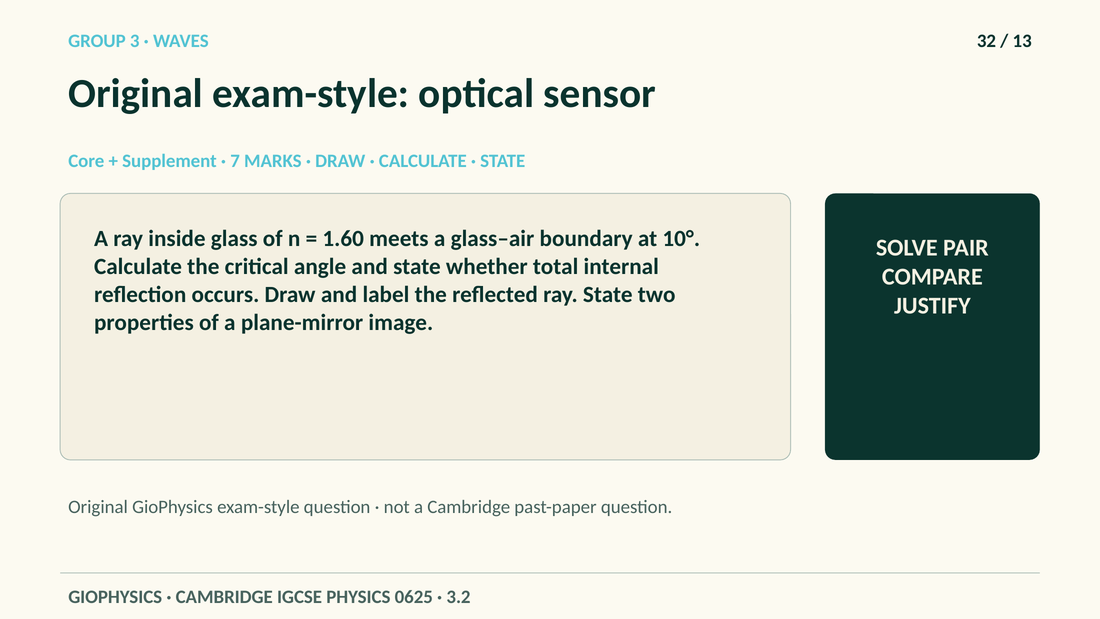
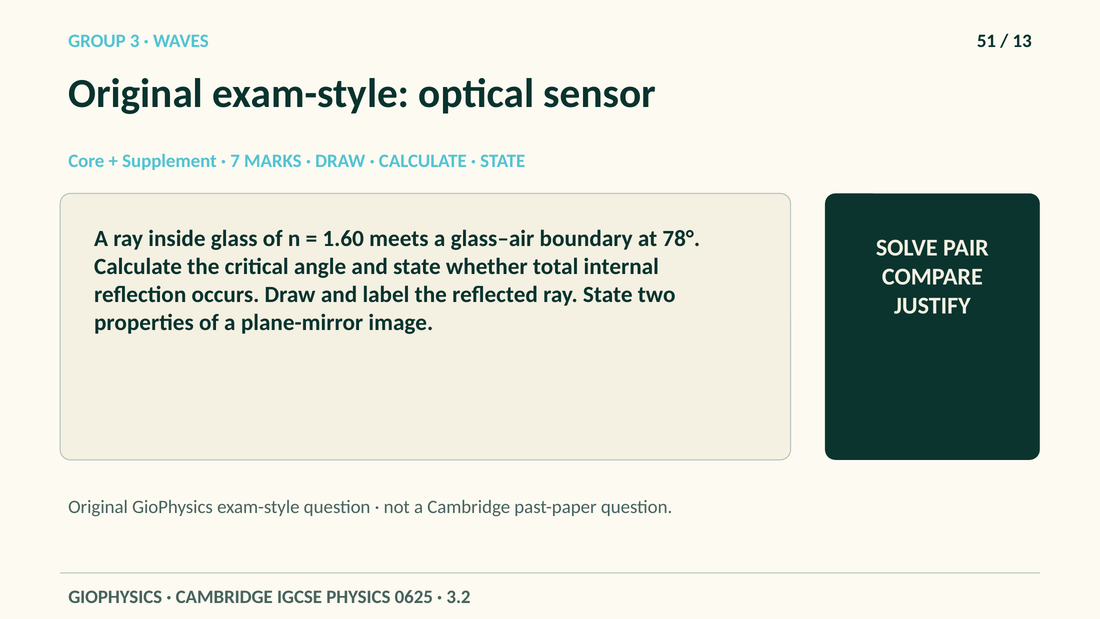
32: 32 -> 51 (987, 41)
10°: 10° -> 78° (681, 239)
